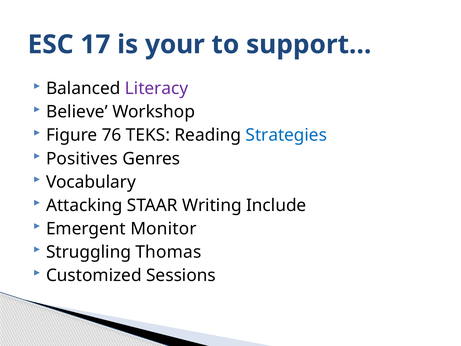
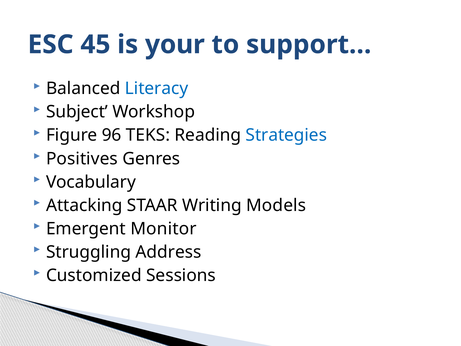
17: 17 -> 45 (95, 44)
Literacy colour: purple -> blue (157, 89)
Believe: Believe -> Subject (77, 112)
76: 76 -> 96 (112, 135)
Include: Include -> Models (276, 205)
Thomas: Thomas -> Address (169, 252)
